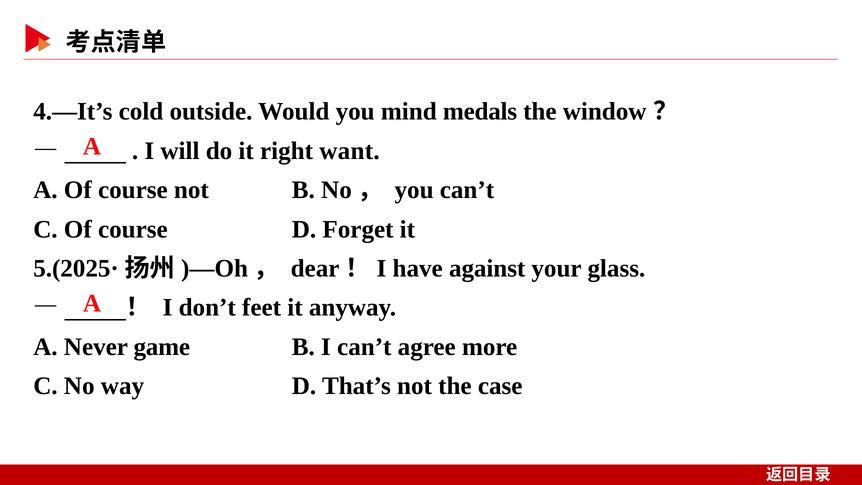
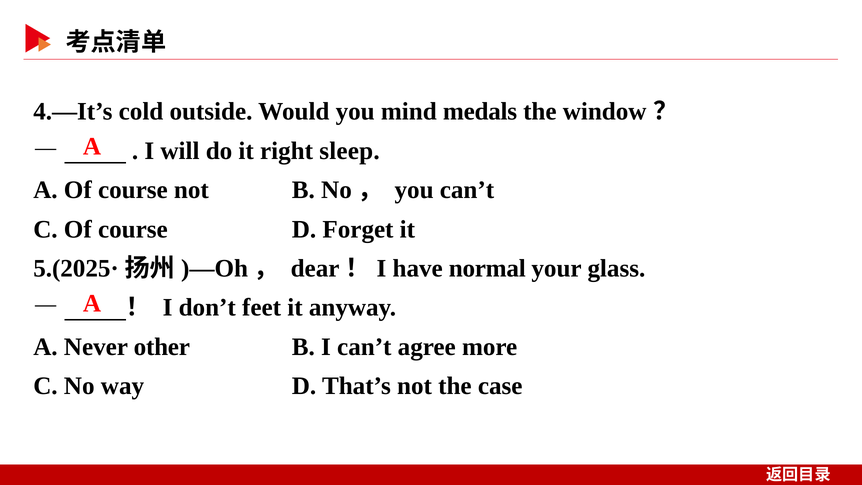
want: want -> sleep (349, 151)
against: against -> normal (487, 268)
game: game -> other (162, 347)
